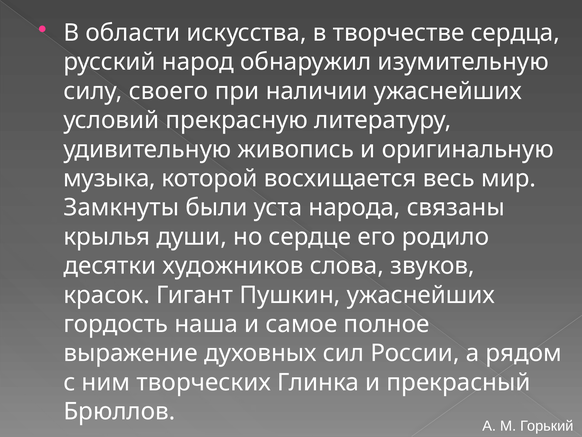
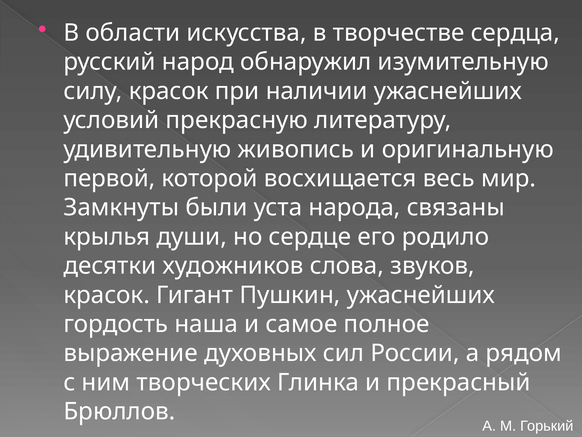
силу своего: своего -> красок (169, 91)
музыка: музыка -> первой (109, 178)
